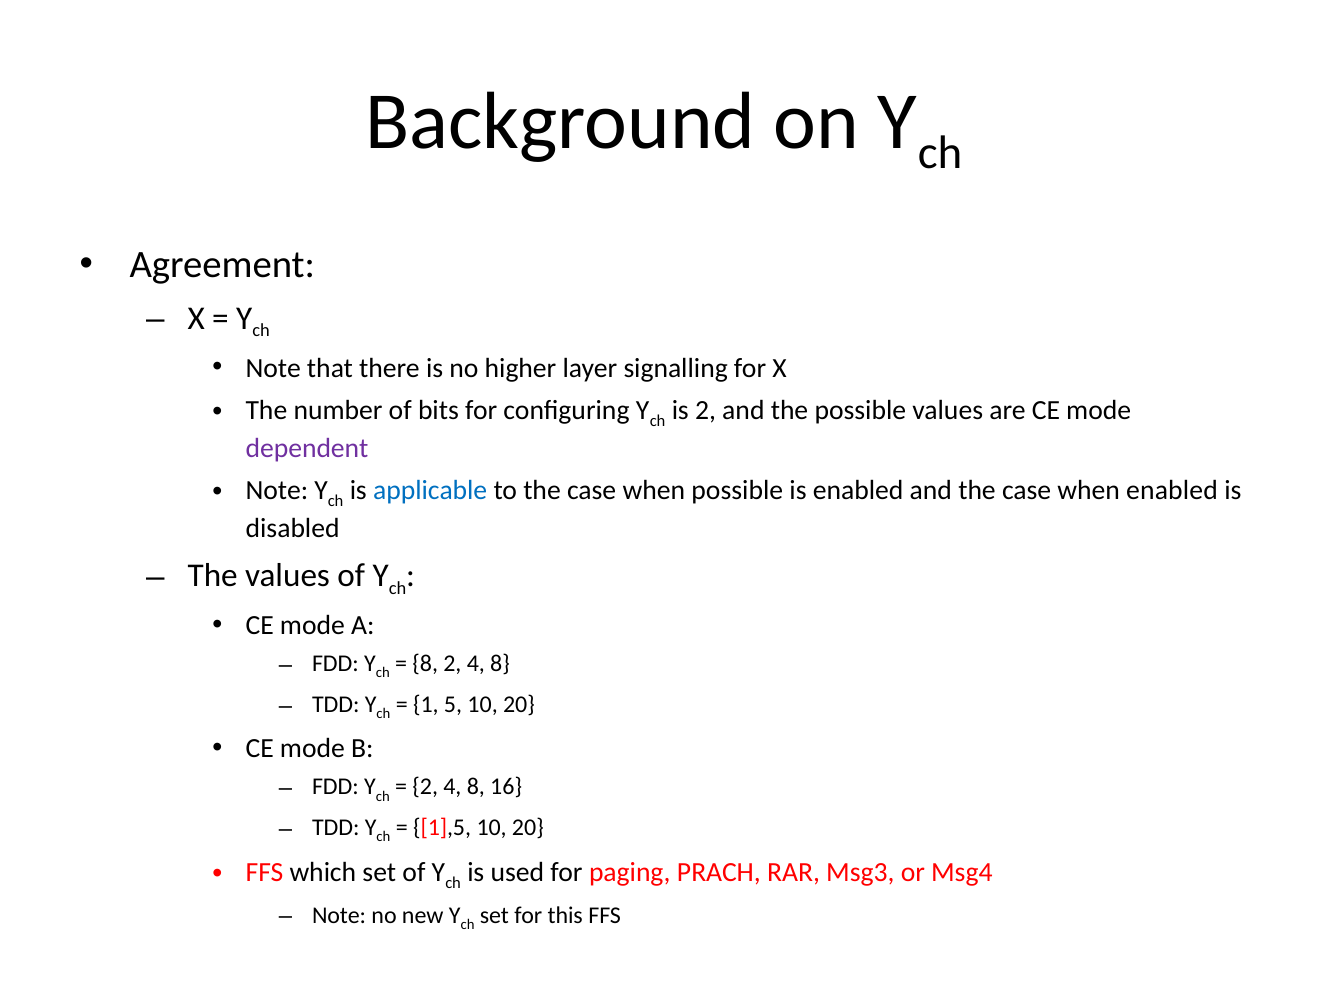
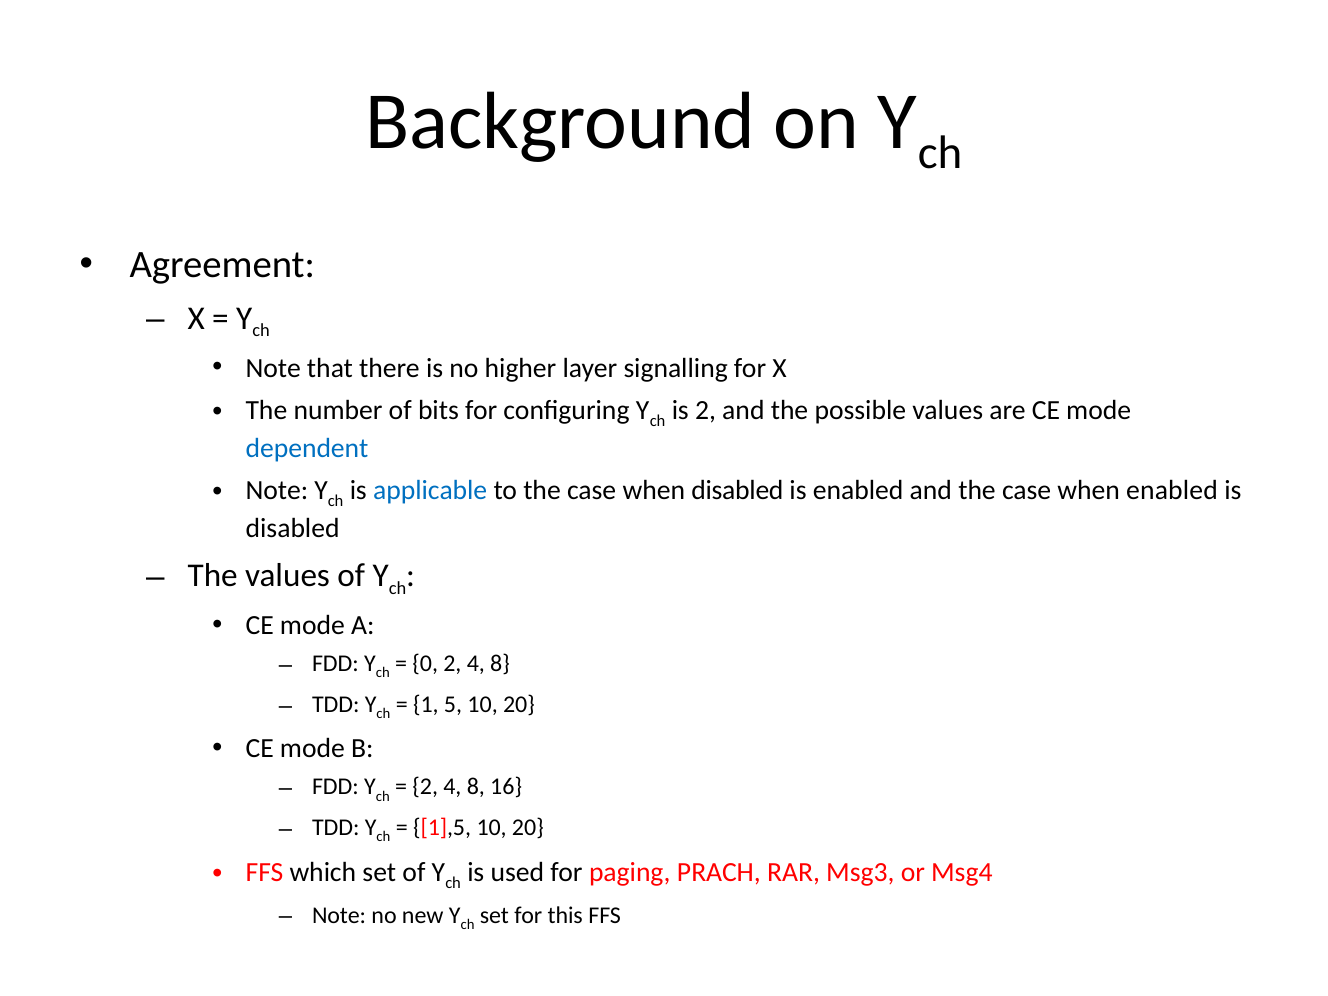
dependent colour: purple -> blue (307, 448)
when possible: possible -> disabled (737, 490)
8: 8 -> 0 (425, 664)
